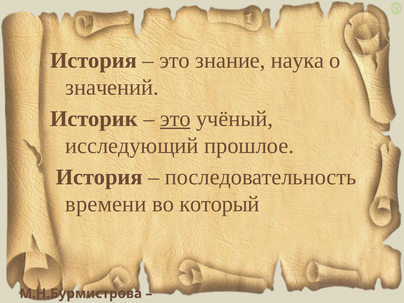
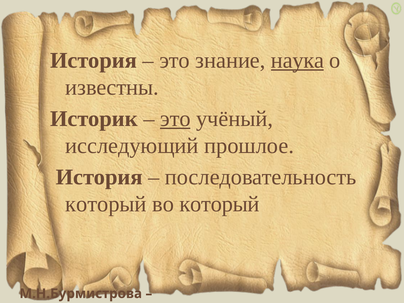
наука underline: none -> present (298, 60)
значений: значений -> известны (112, 87)
времени: времени -> который (106, 204)
